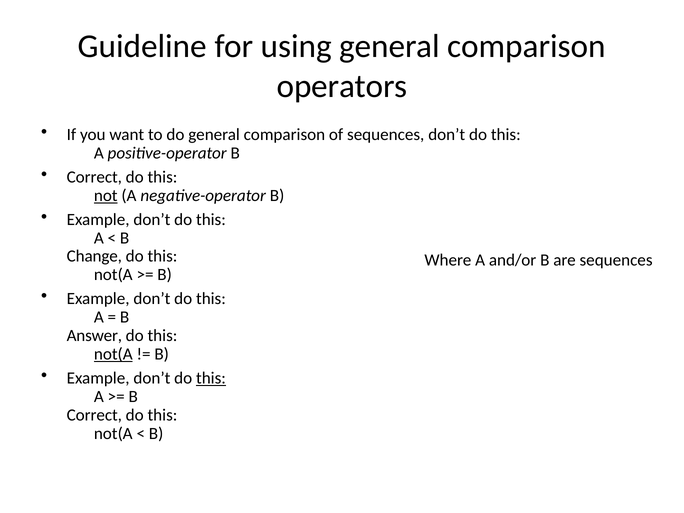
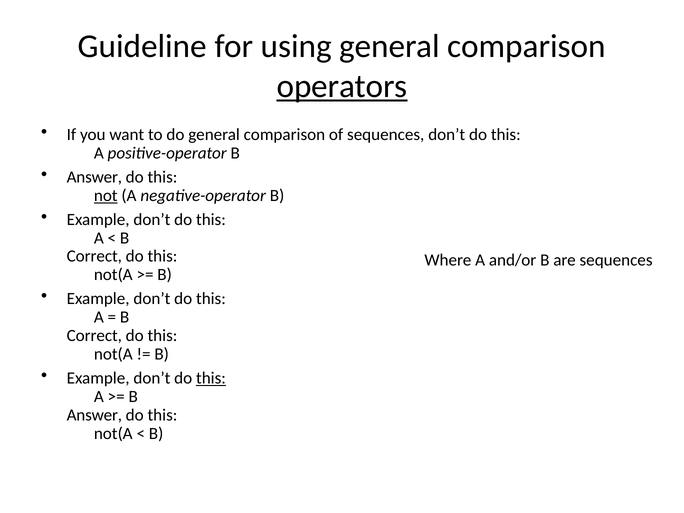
operators underline: none -> present (342, 86)
Correct: Correct -> Answer (94, 177)
Change: Change -> Correct (94, 256)
Answer: Answer -> Correct (94, 336)
not(A underline: present -> none (113, 354)
Correct: Correct -> Answer (94, 415)
